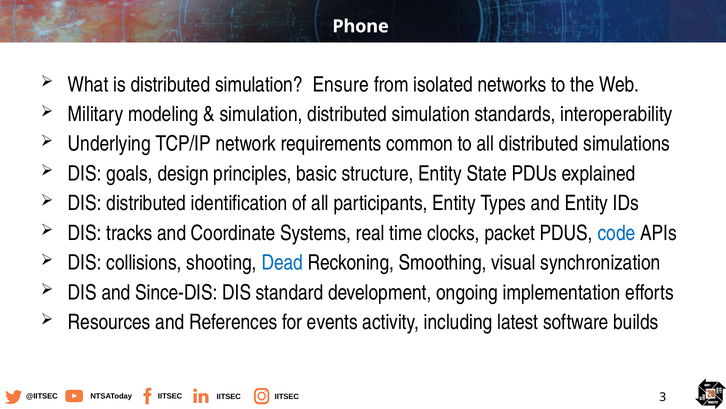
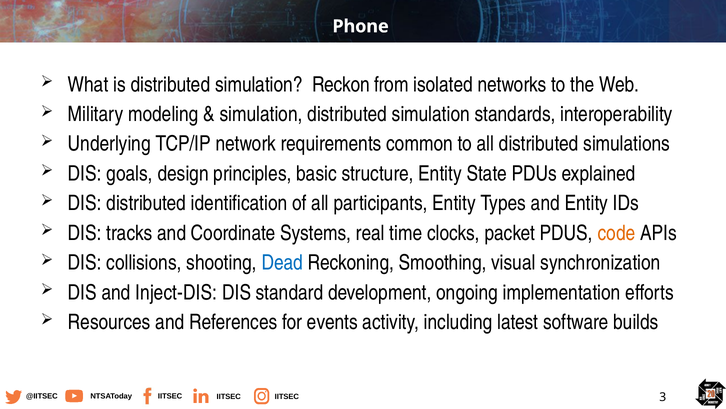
Ensure: Ensure -> Reckon (341, 84)
code colour: blue -> orange (617, 233)
Since-DIS: Since-DIS -> Inject-DIS (176, 292)
